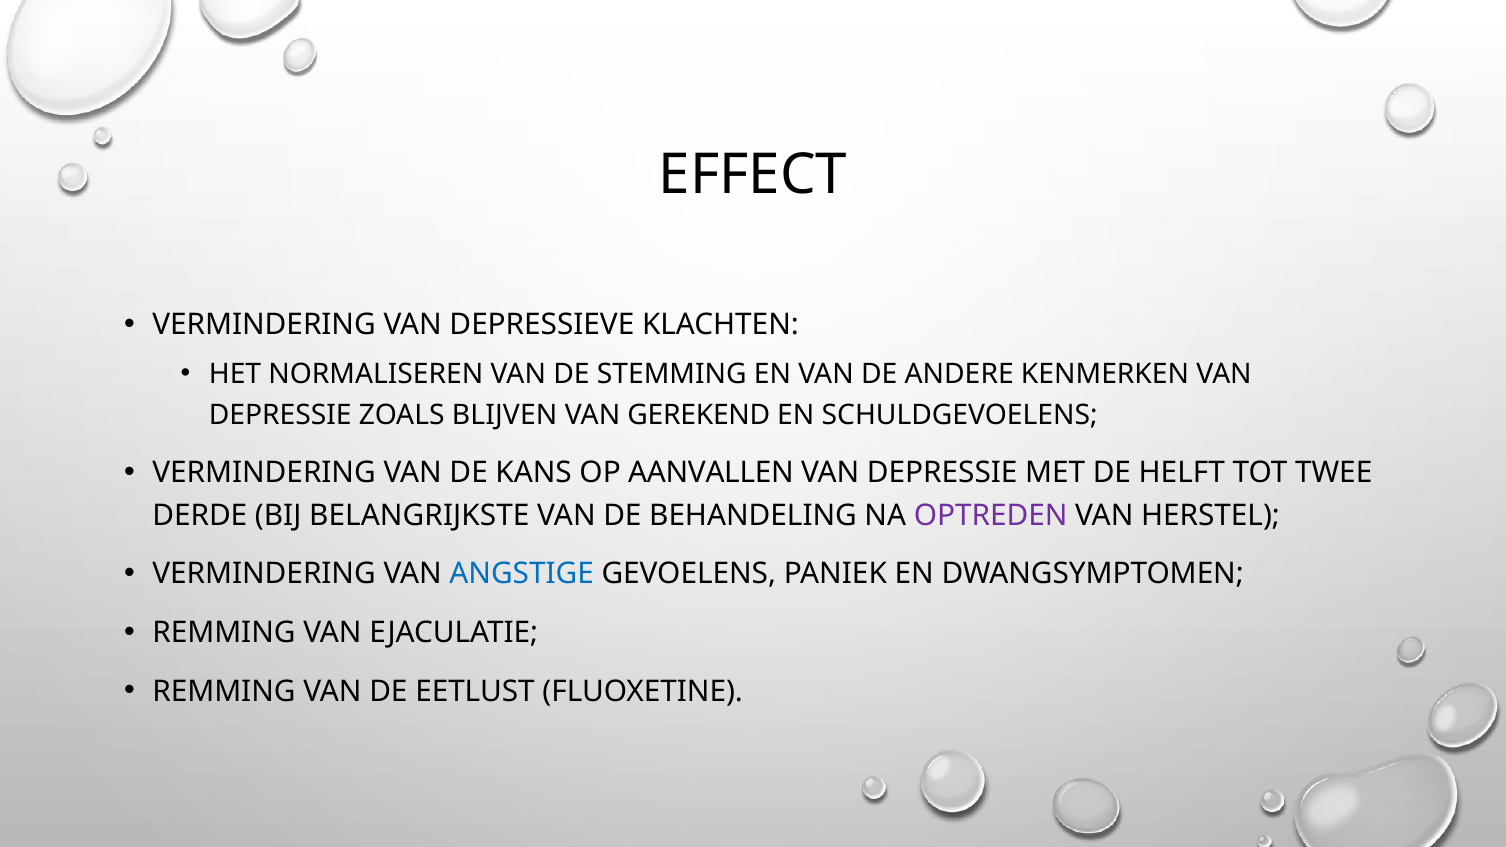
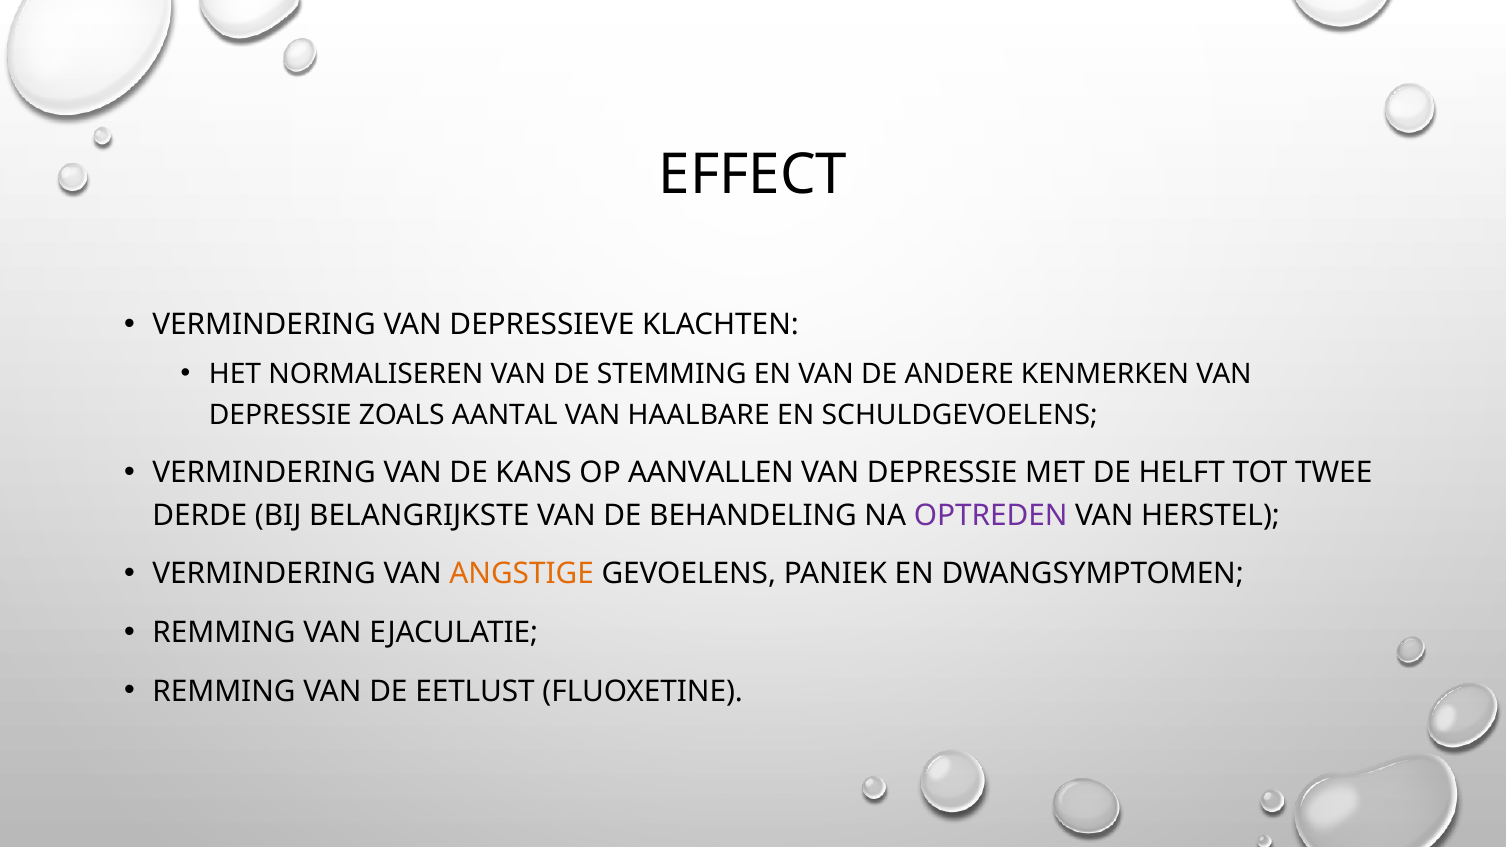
BLIJVEN: BLIJVEN -> AANTAL (505, 415)
GEREKEND: GEREKEND -> HAALBARE (699, 415)
ANGSTIGE colour: blue -> orange (522, 574)
